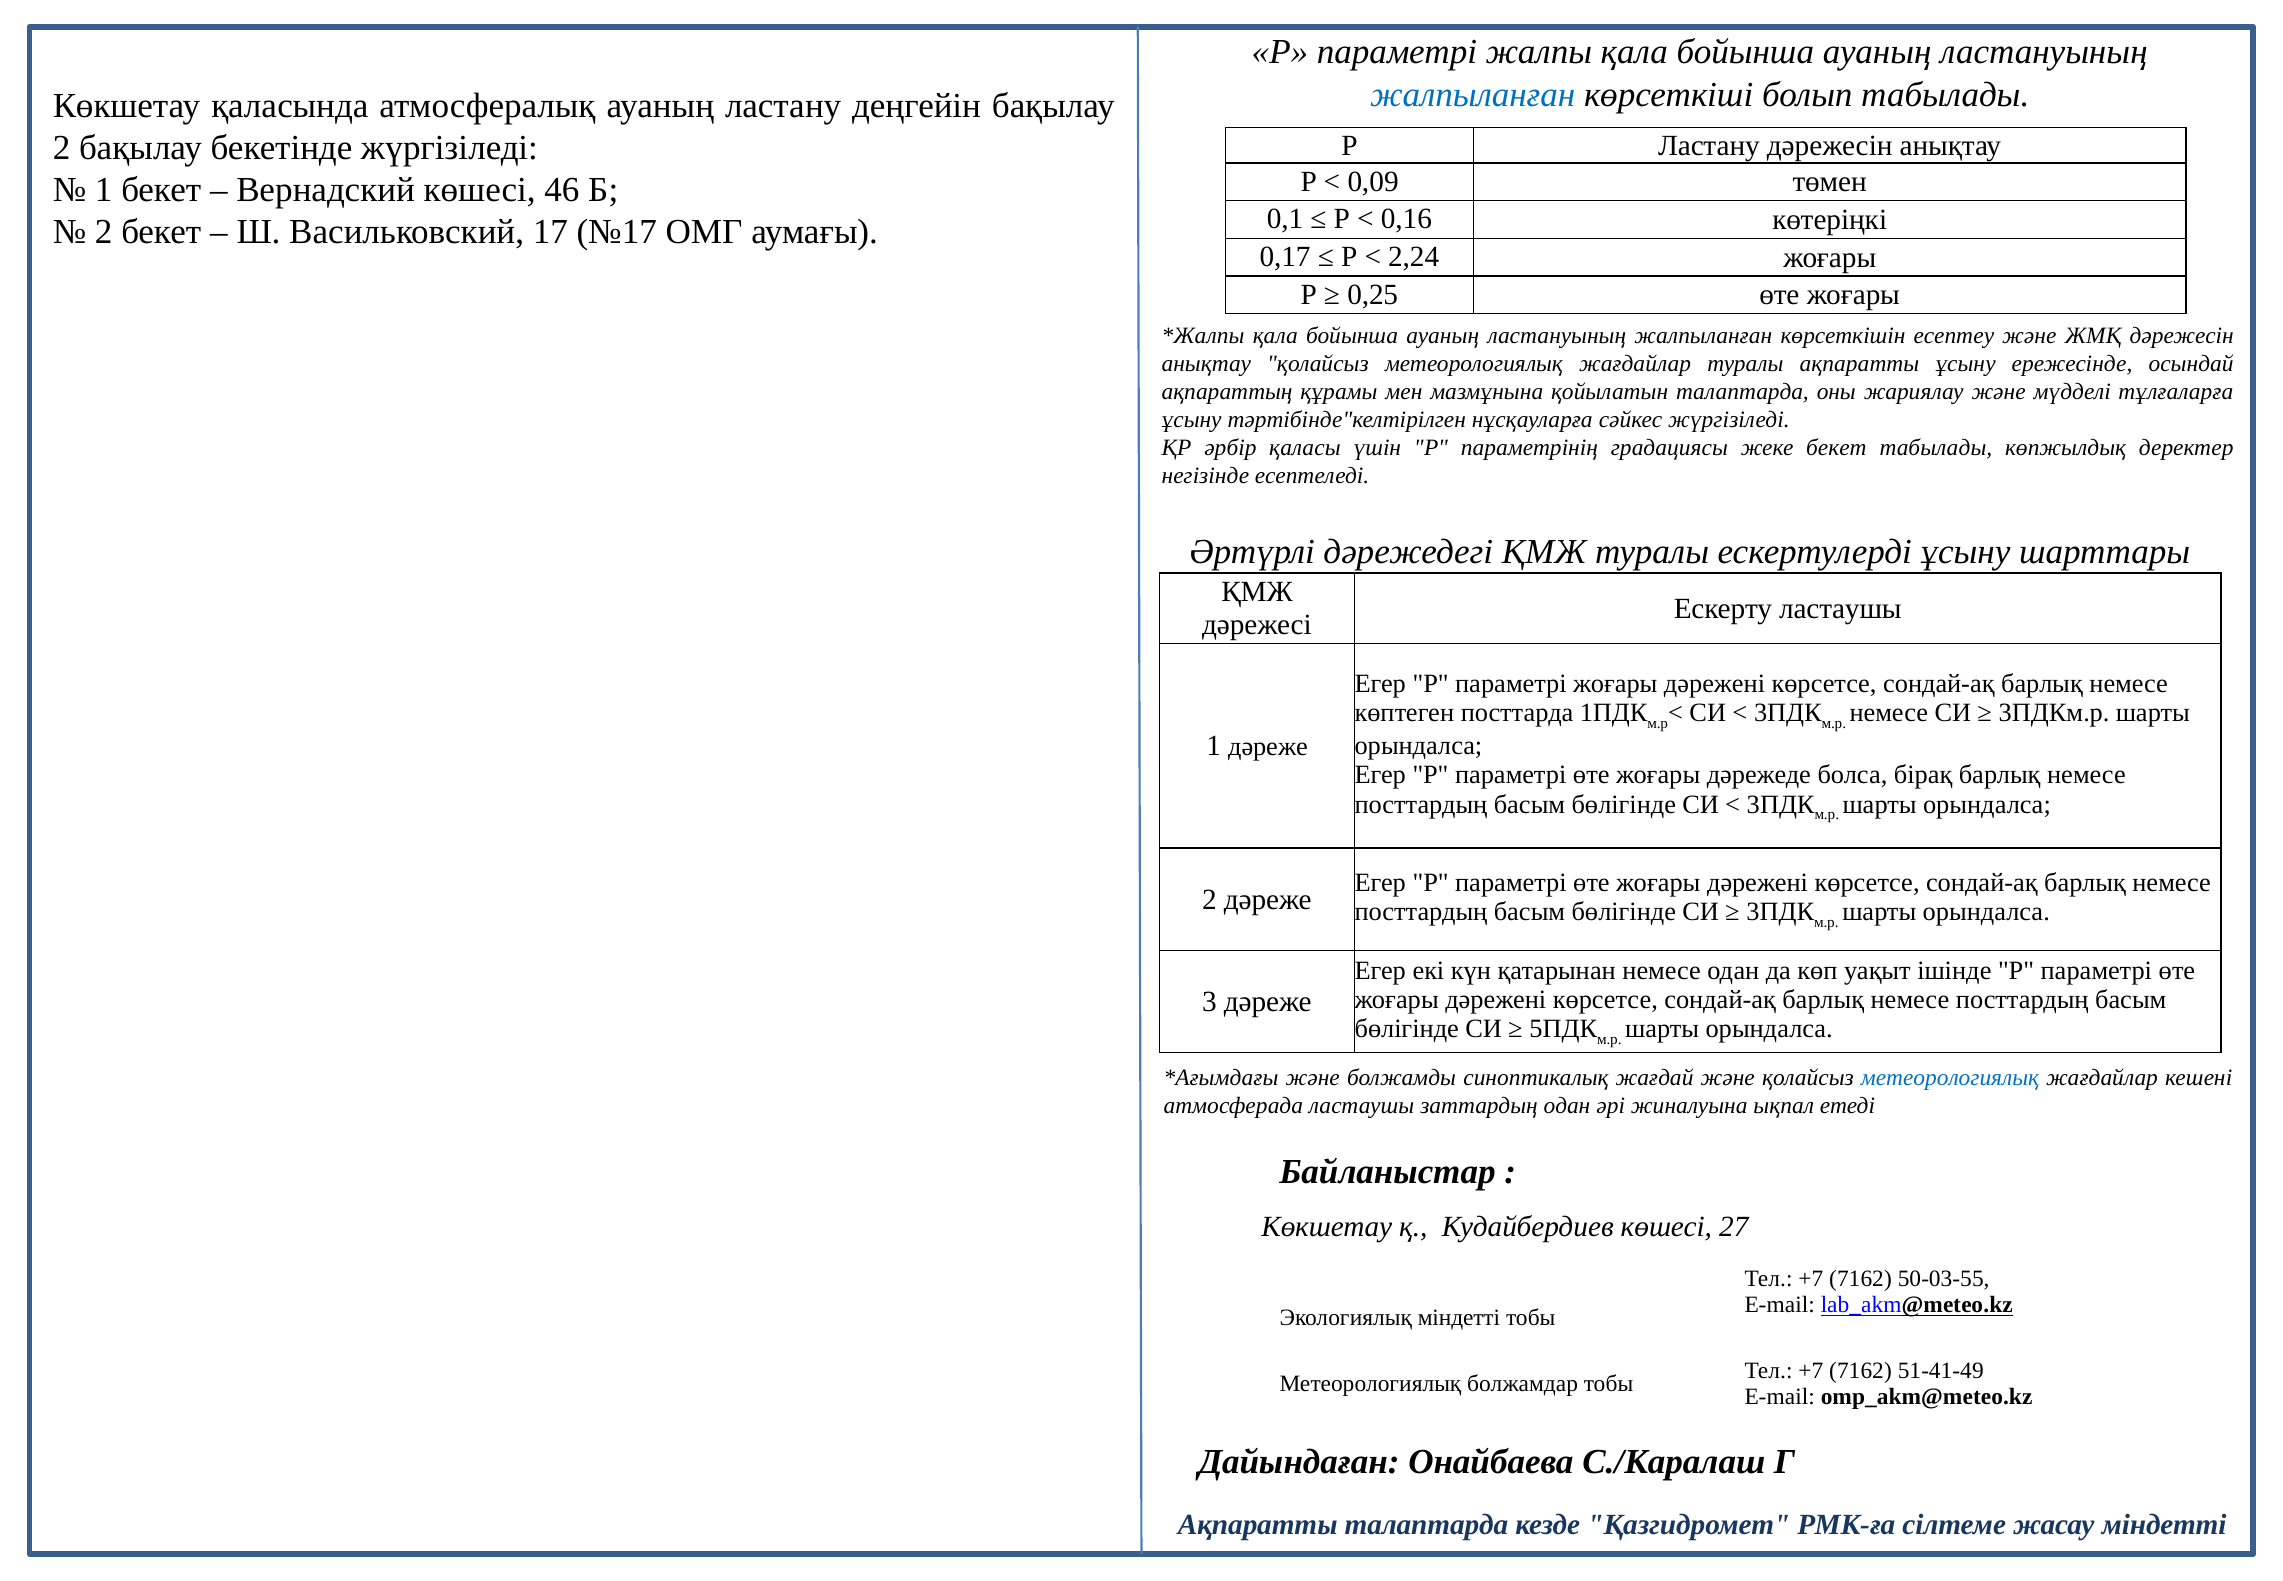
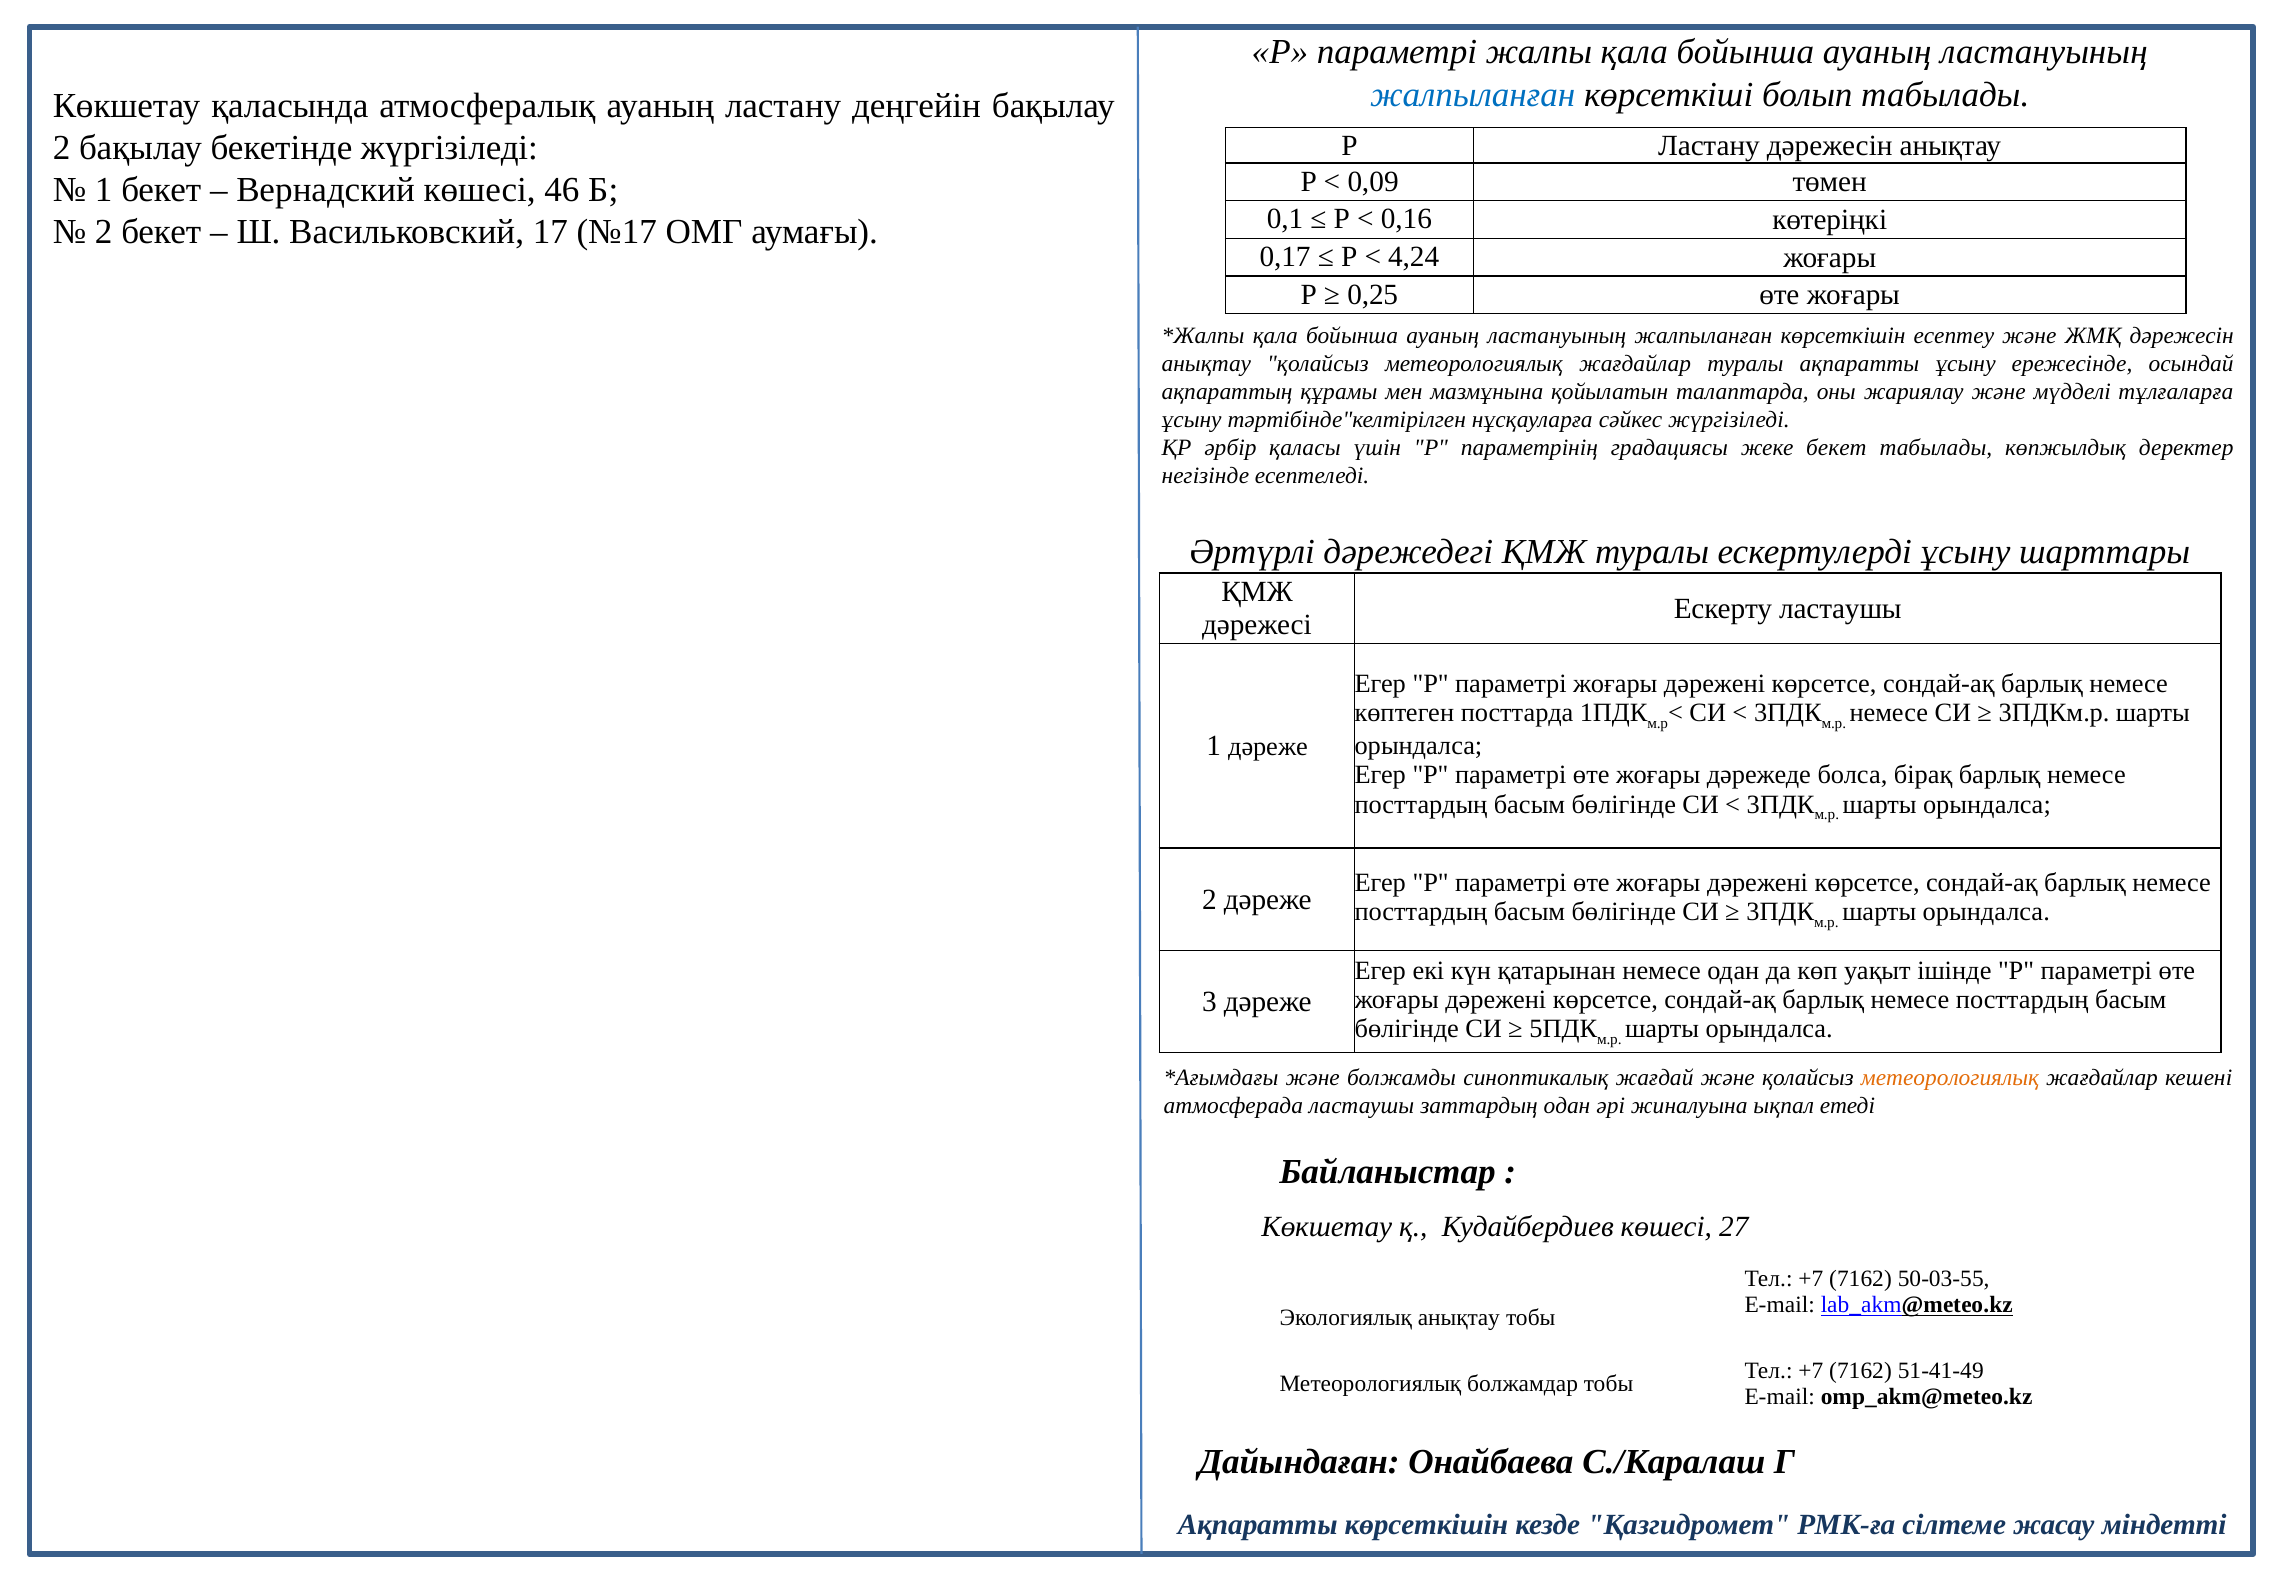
2,24: 2,24 -> 4,24 (1414, 257)
метеорологиялық colour: blue -> orange (1950, 1077)
Экологиялық міндетті: міндетті -> анықтау (1459, 1318)
Ақпаратты талаптарда: талаптарда -> көрсеткішін (1426, 1525)
